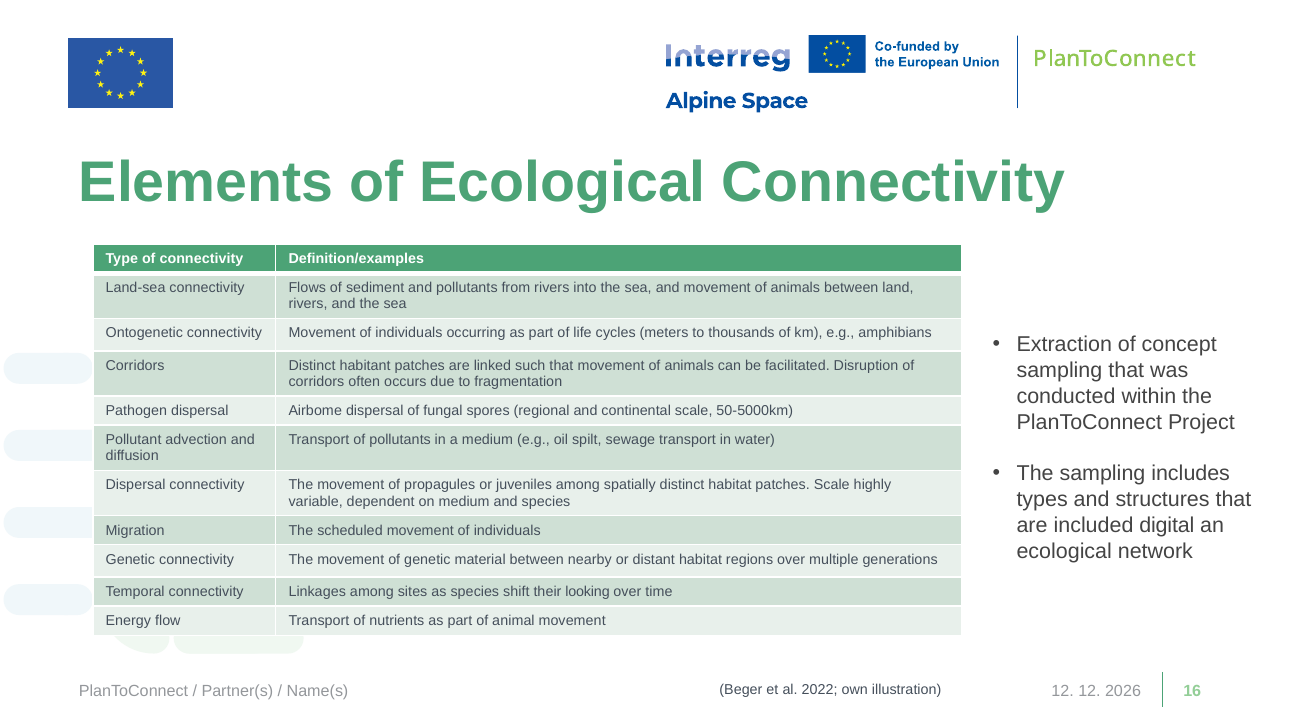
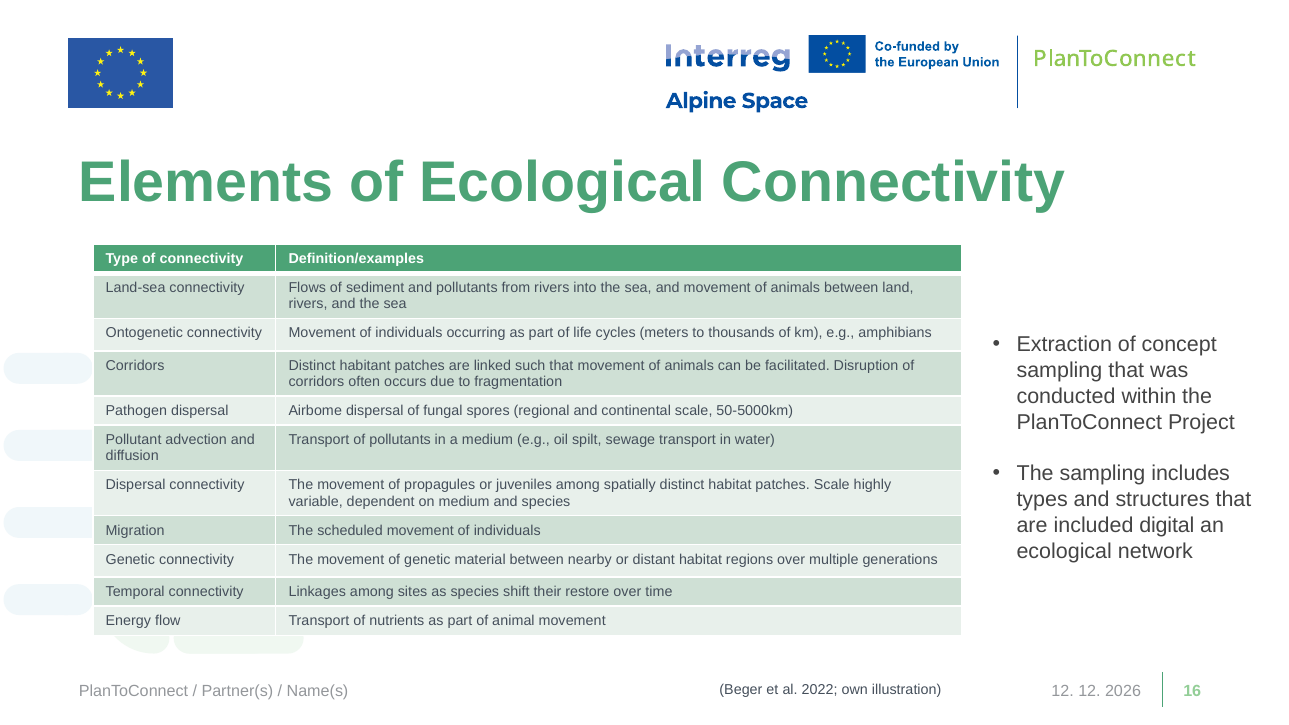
looking: looking -> restore (587, 592)
